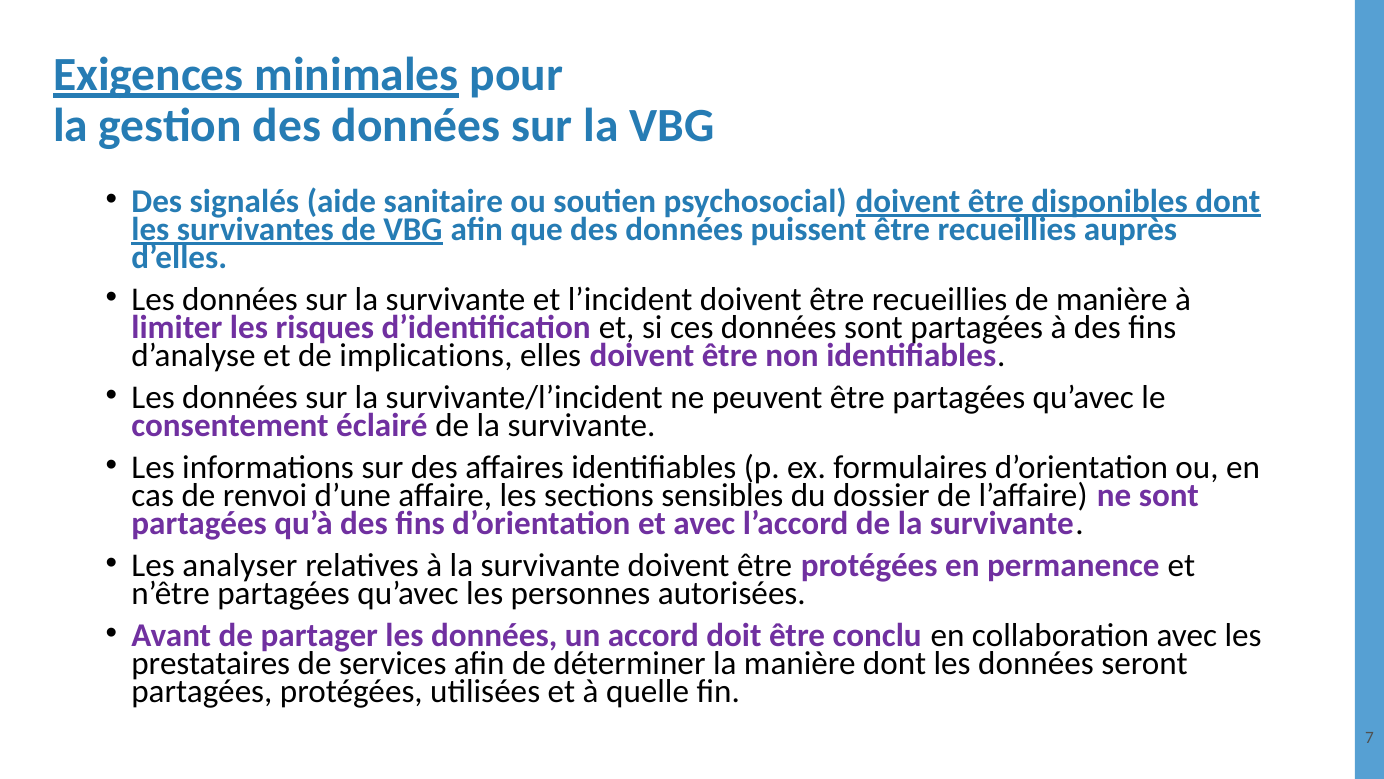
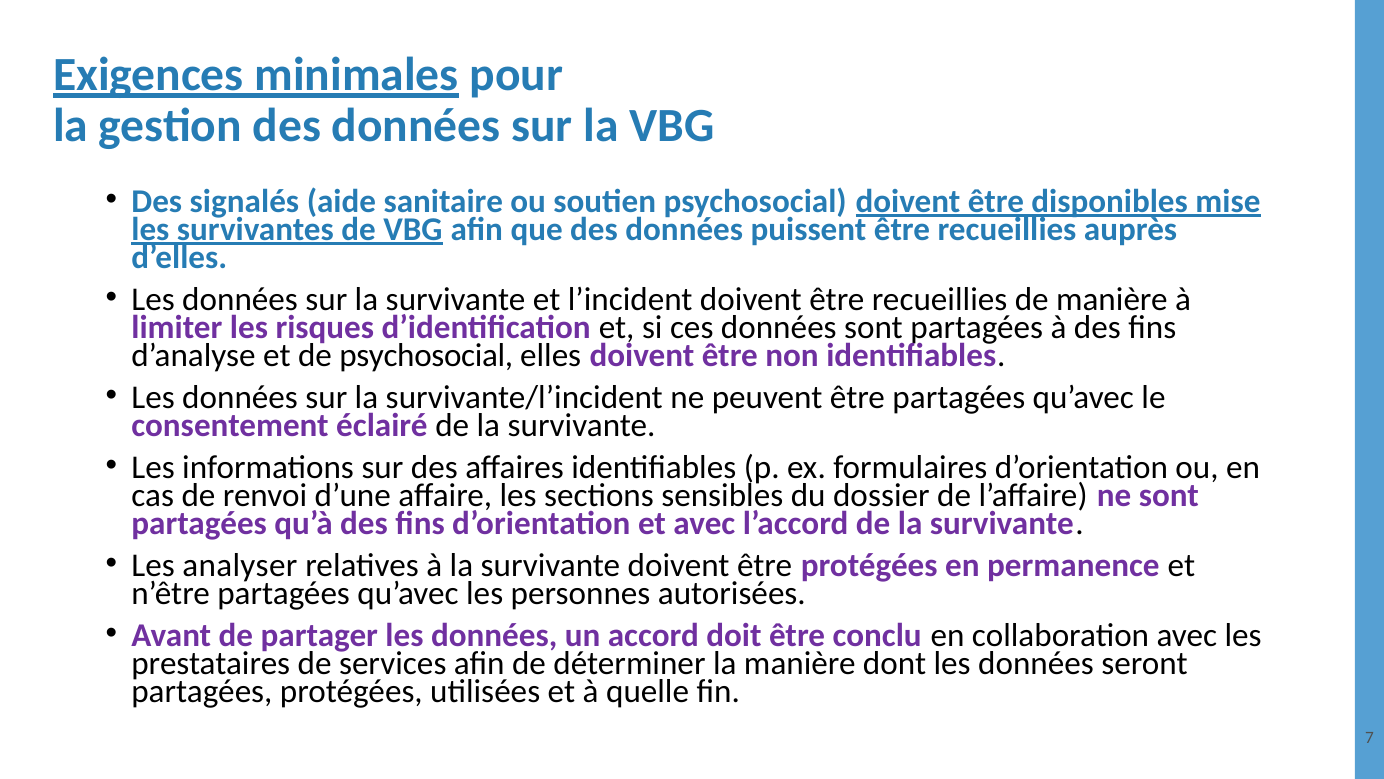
disponibles dont: dont -> mise (1228, 201)
de implications: implications -> psychosocial (426, 355)
